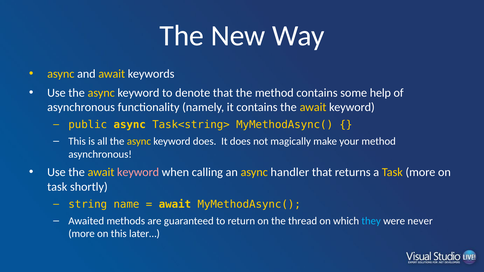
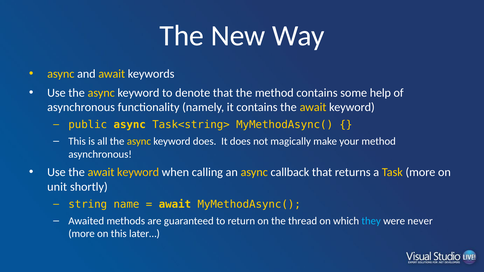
keyword colour: pink -> yellow (138, 172)
handler: handler -> callback (290, 172)
task: task -> unit (57, 187)
